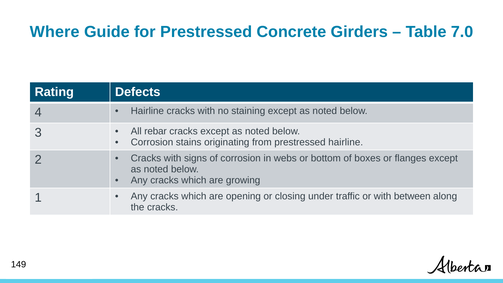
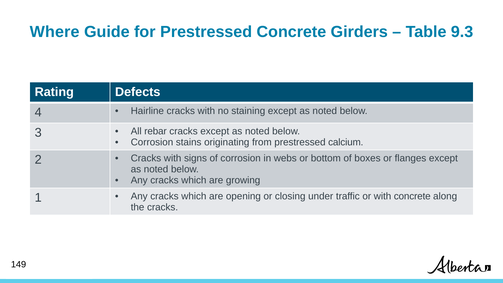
7.0: 7.0 -> 9.3 (462, 32)
prestressed hairline: hairline -> calcium (346, 142)
with between: between -> concrete (412, 196)
